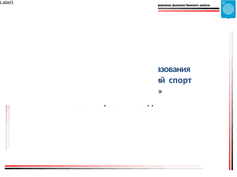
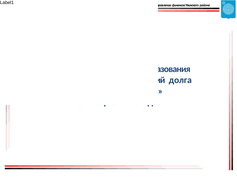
спорт: спорт -> долга (180, 80)
